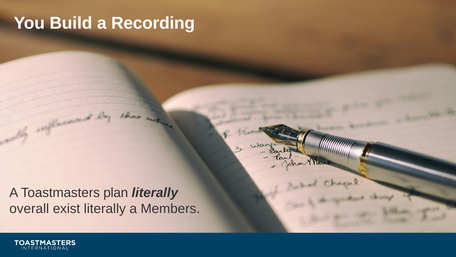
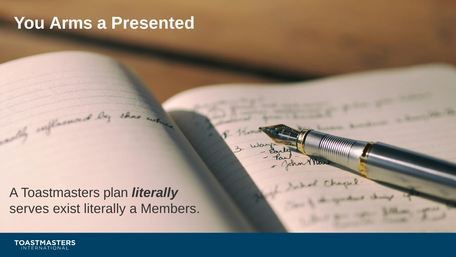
Build: Build -> Arms (71, 23)
Recording: Recording -> Presented (153, 23)
overall: overall -> serves (29, 208)
